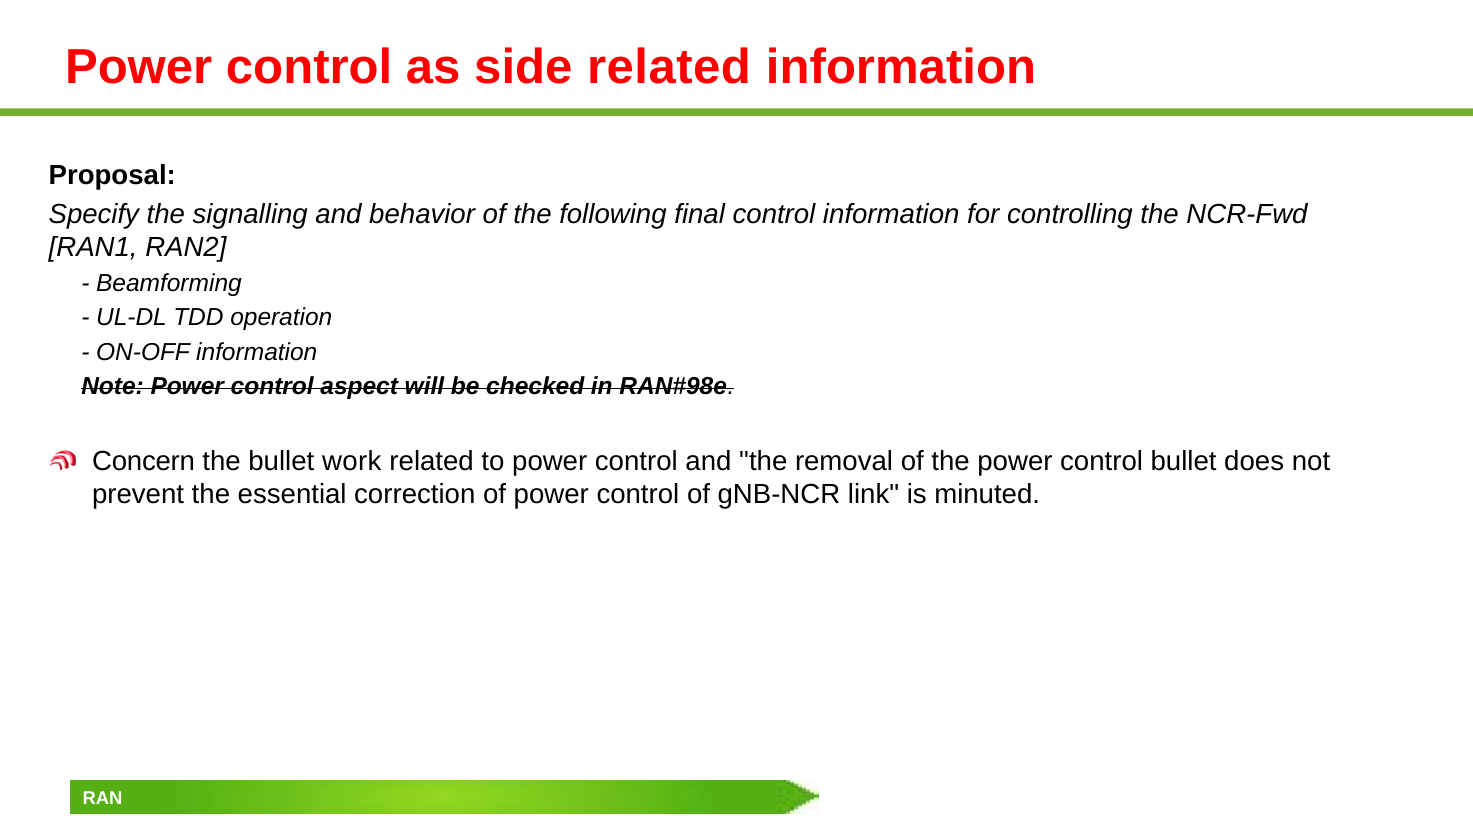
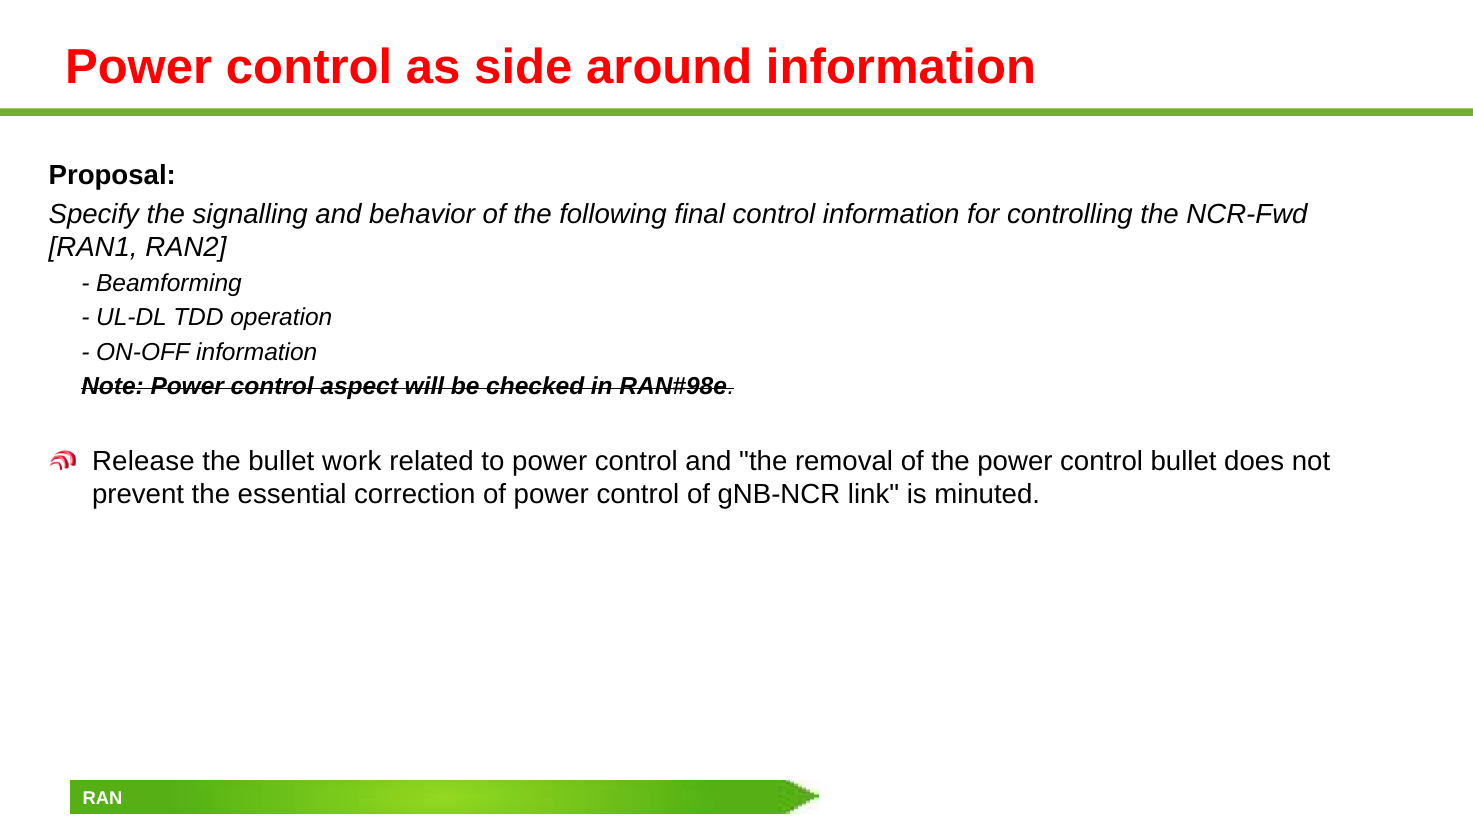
side related: related -> around (669, 67)
Concern: Concern -> Release (143, 461)
